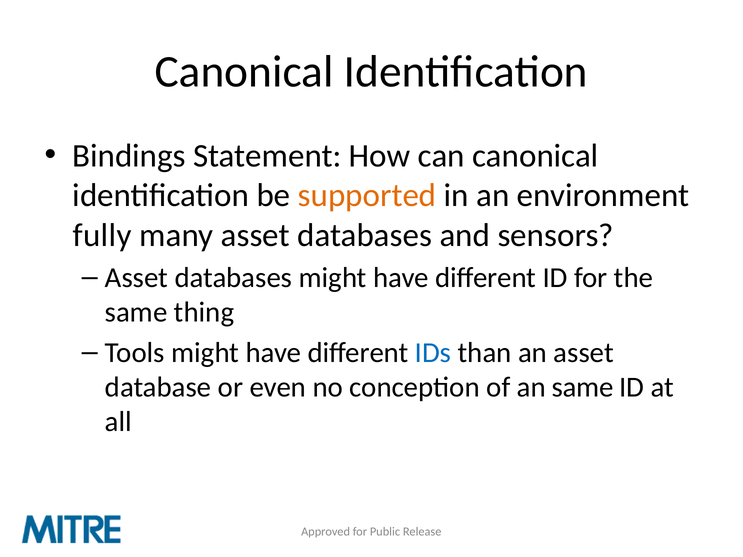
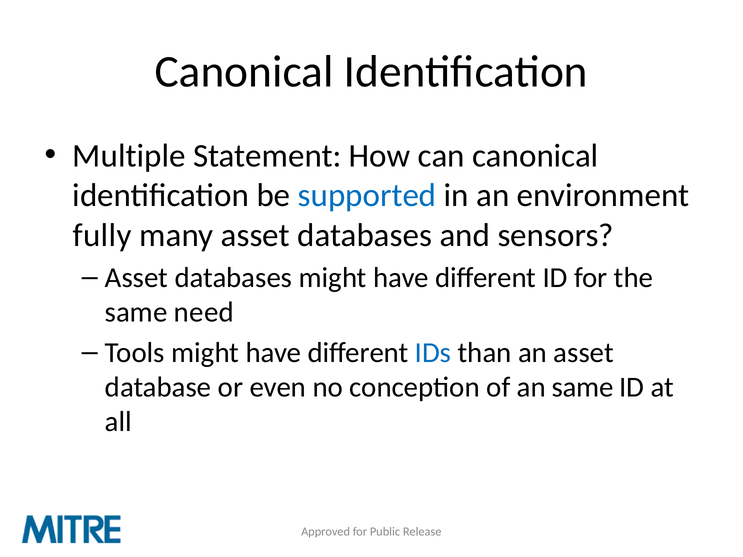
Bindings: Bindings -> Multiple (129, 156)
supported colour: orange -> blue (367, 196)
thing: thing -> need (204, 312)
